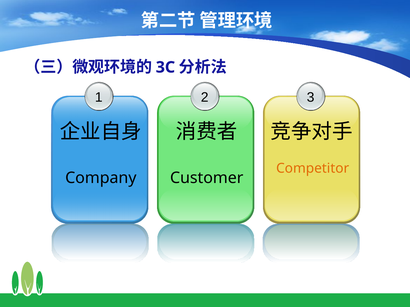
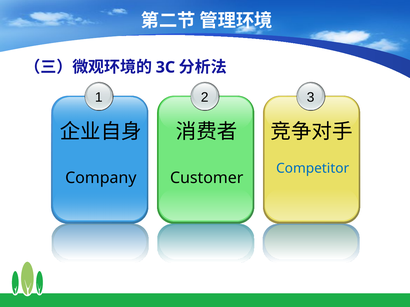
Competitor colour: orange -> blue (313, 168)
